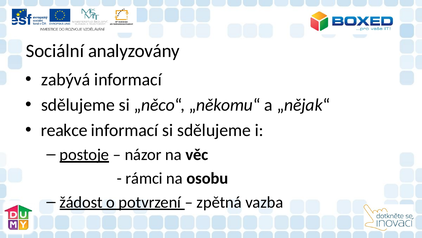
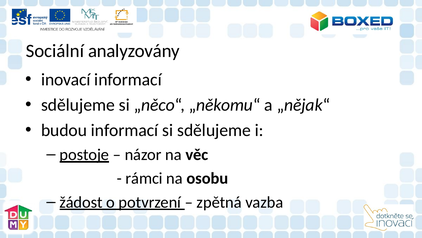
zabývá: zabývá -> inovací (66, 79)
reakce: reakce -> budou (64, 130)
